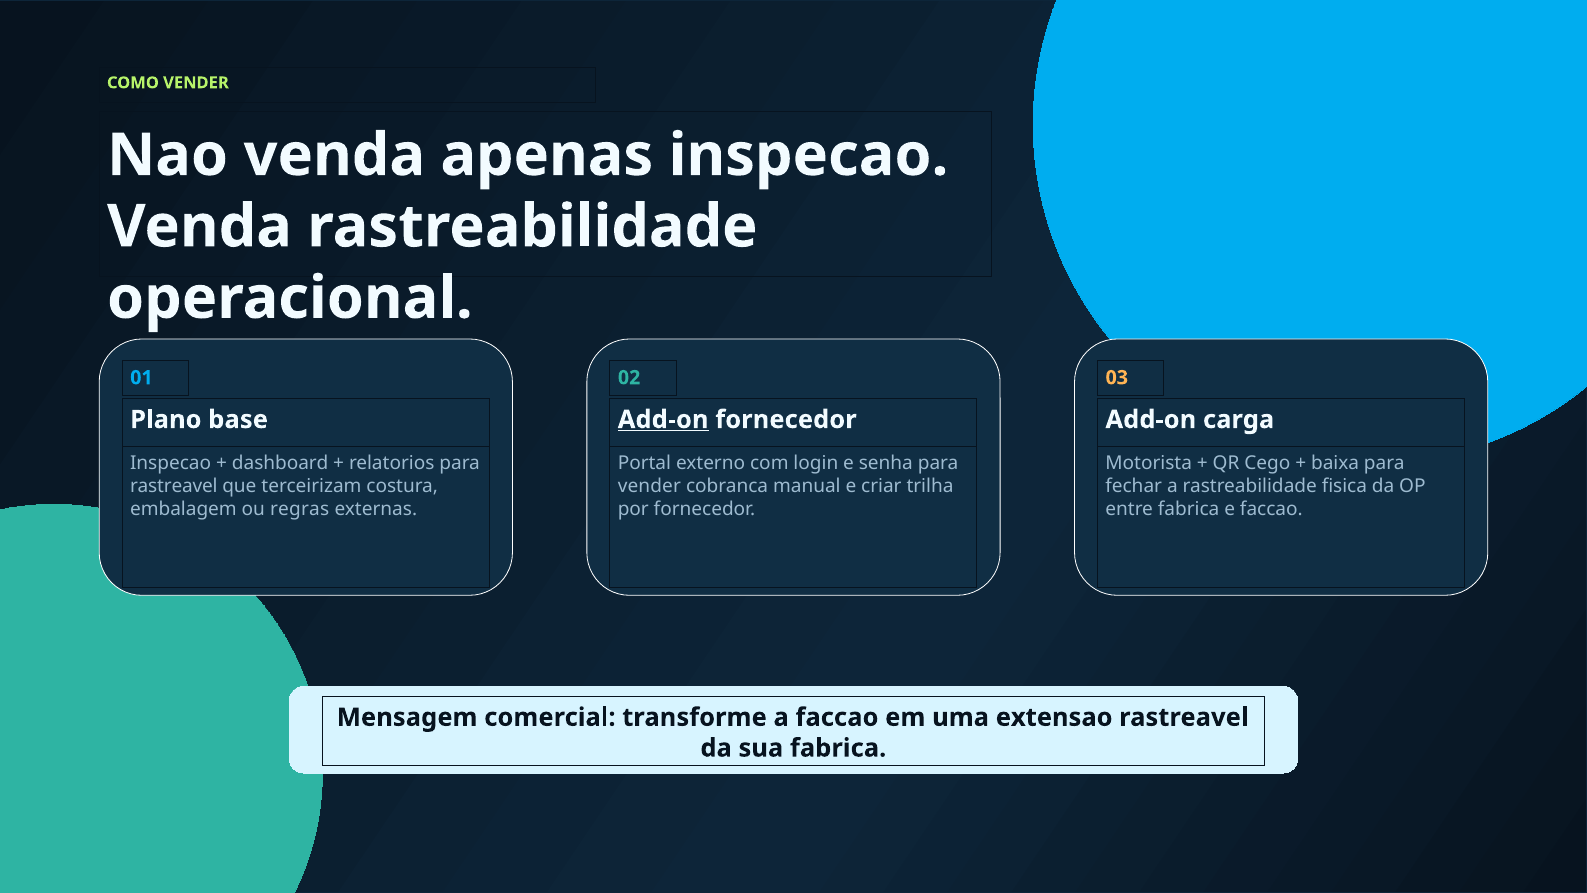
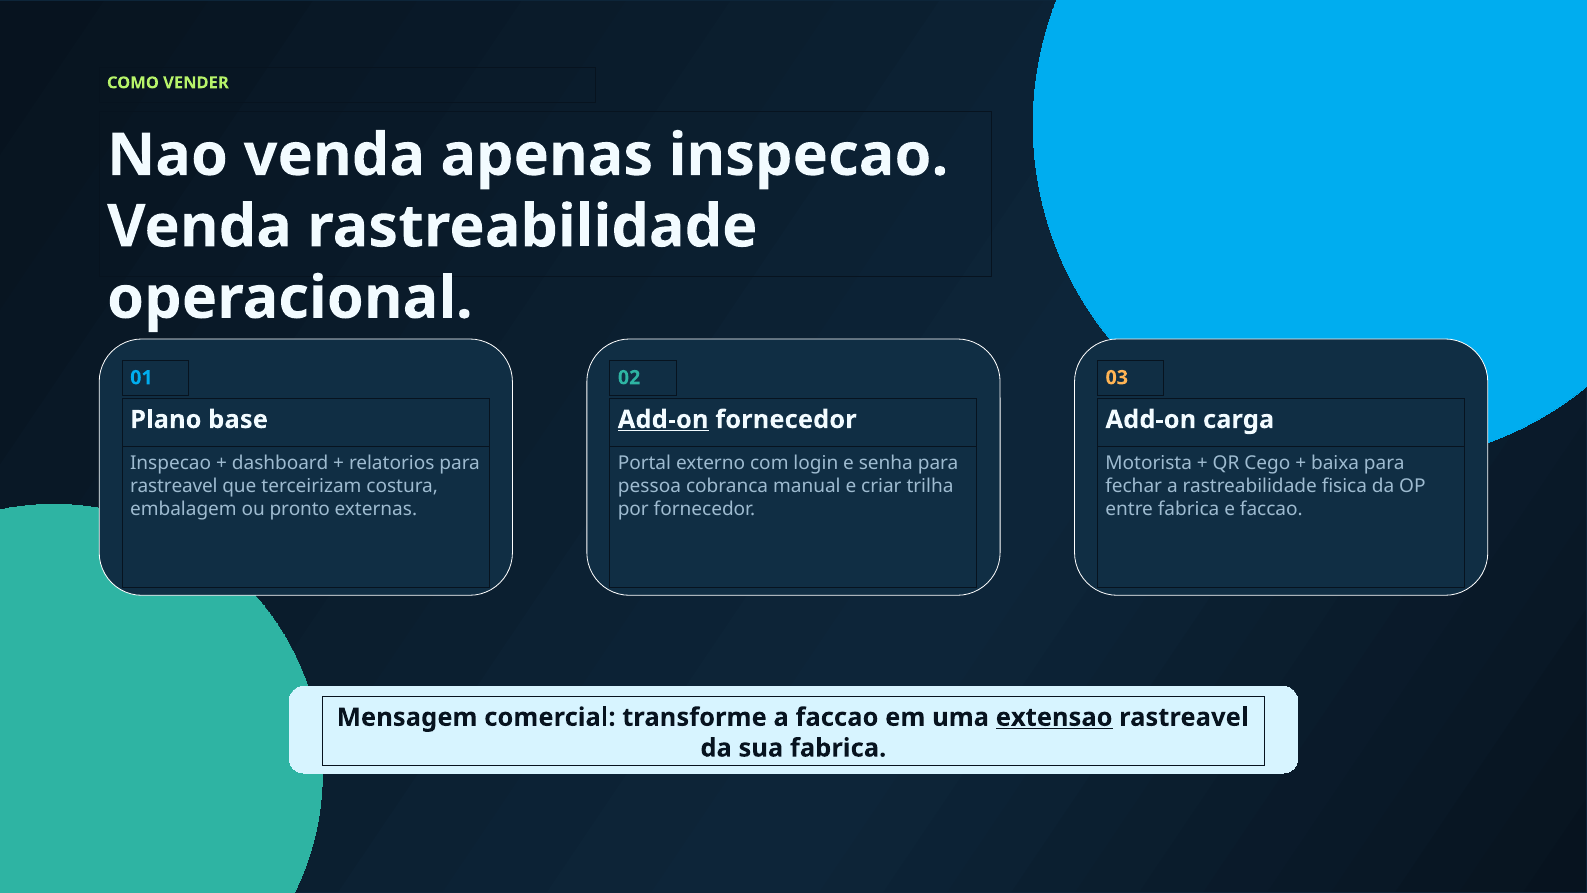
vender: vender -> pessoa (649, 486)
regras: regras -> pronto (300, 509)
extensao underline: none -> present (1054, 717)
